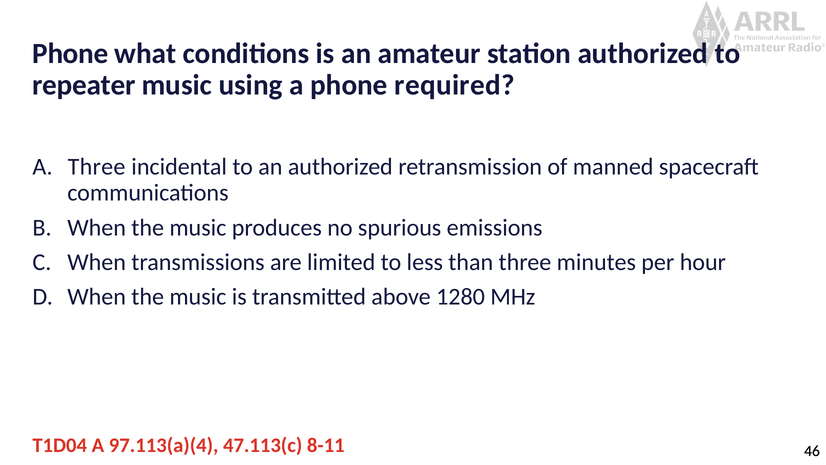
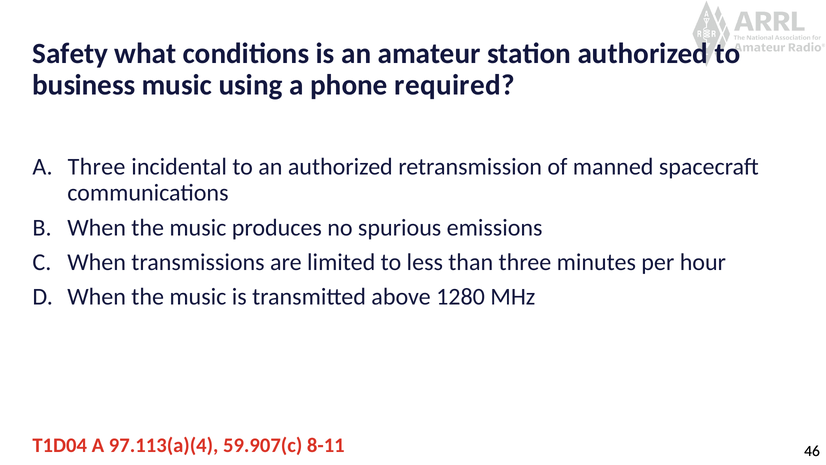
Phone: Phone -> Safety (70, 54)
repeater: repeater -> business (84, 85)
47.113(c: 47.113(c -> 59.907(c (263, 445)
